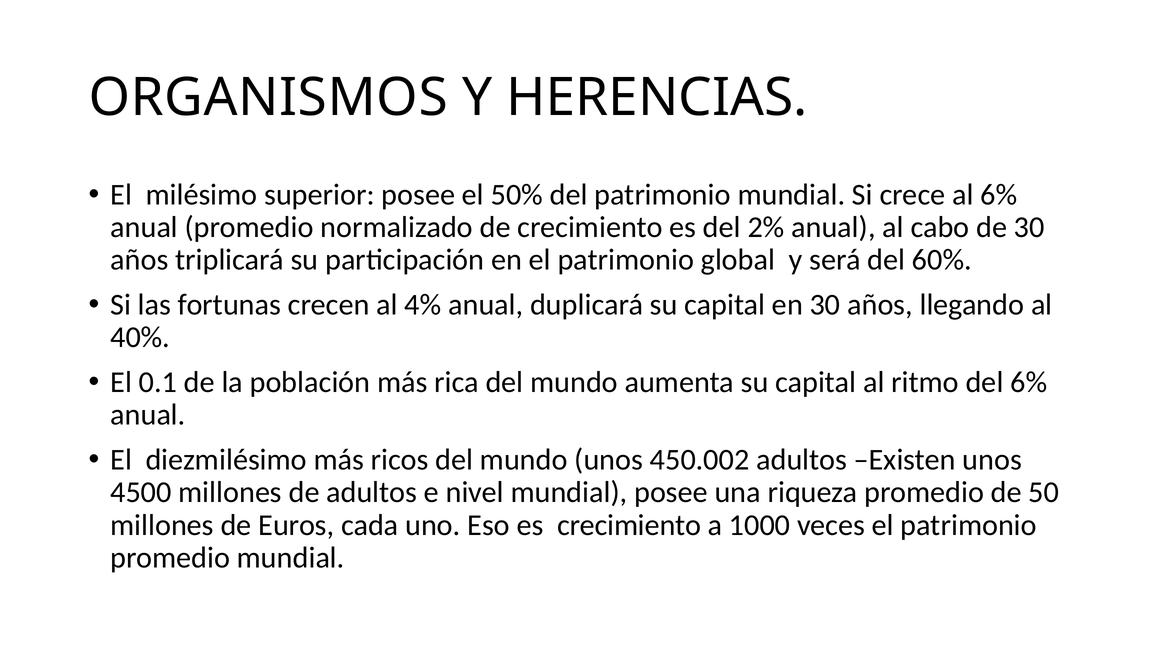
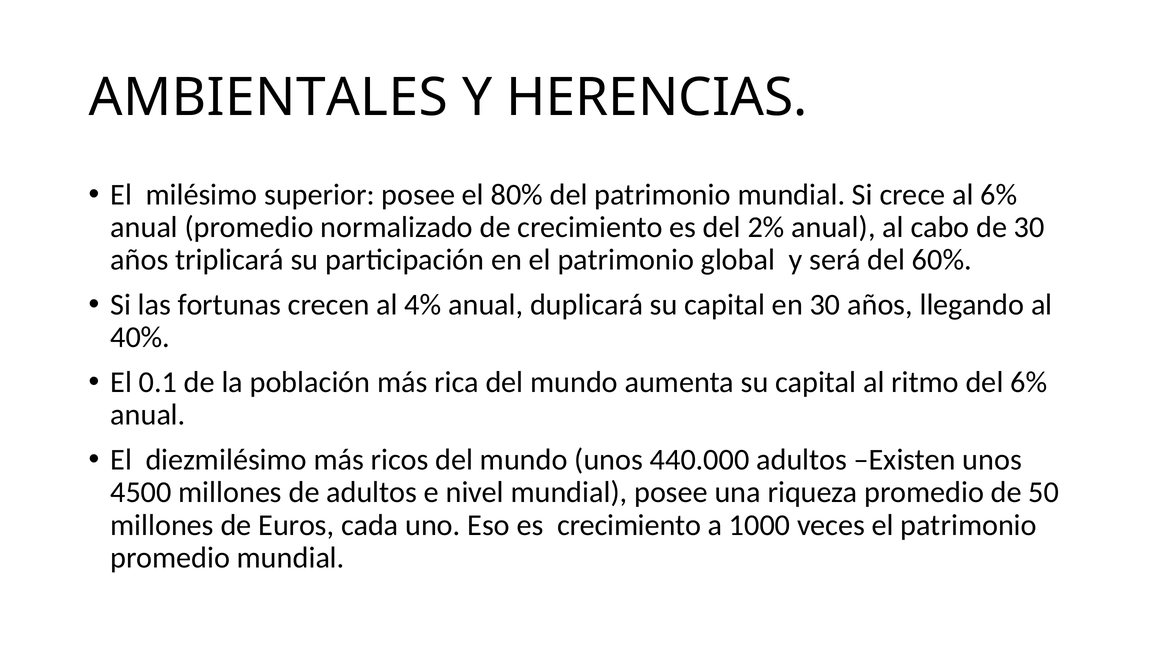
ORGANISMOS: ORGANISMOS -> AMBIENTALES (268, 98)
50%: 50% -> 80% (517, 195)
450.002: 450.002 -> 440.000 (700, 459)
